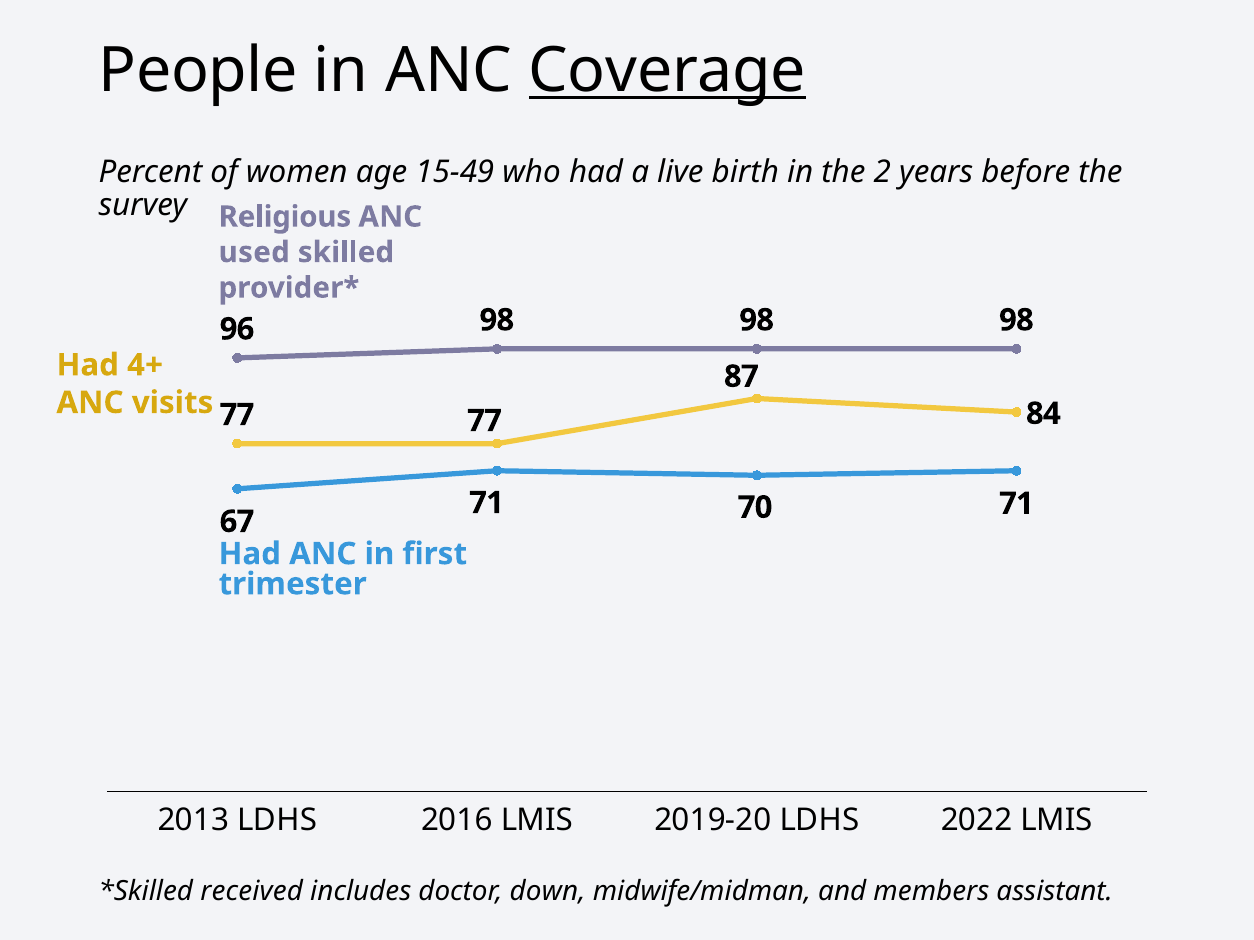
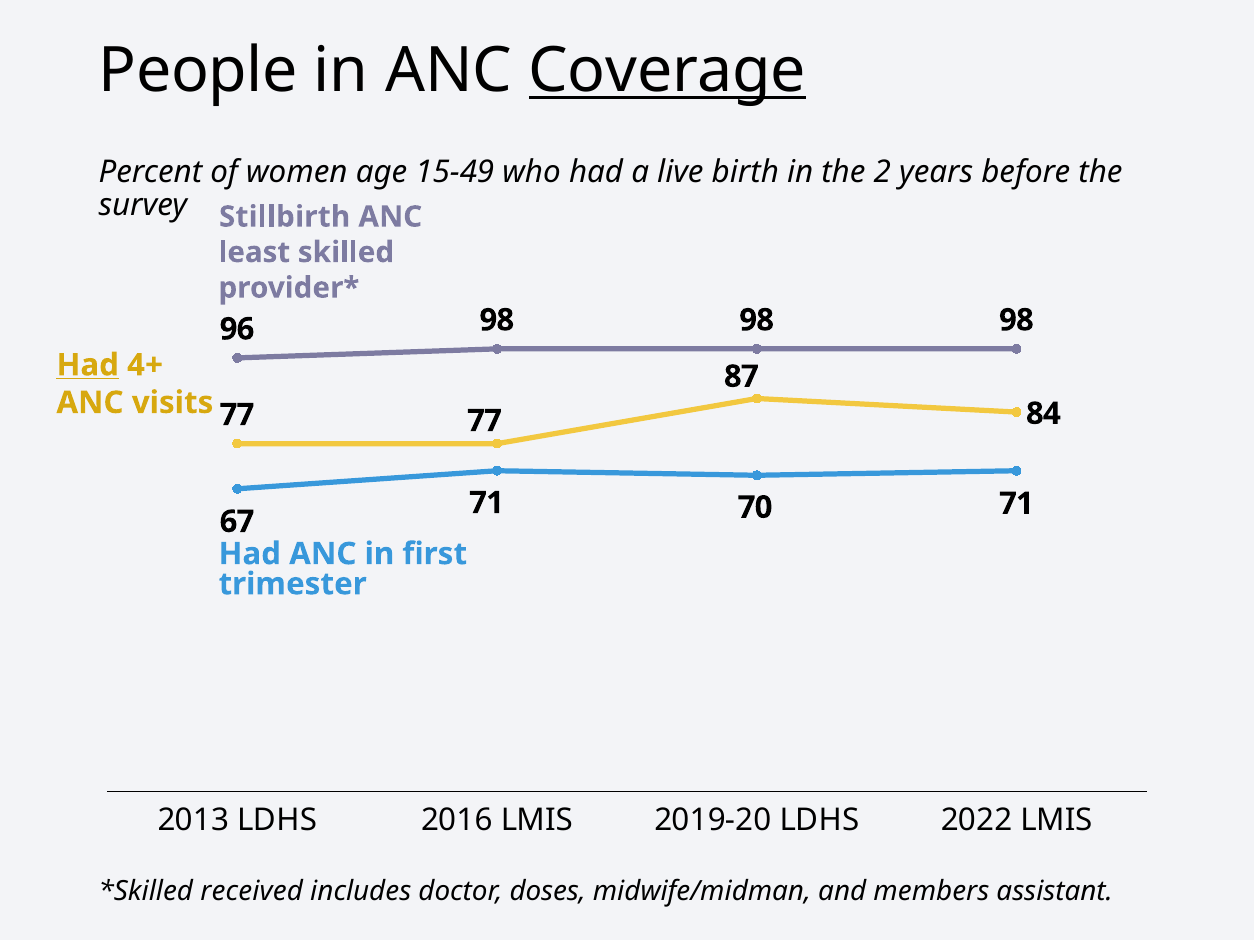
Religious: Religious -> Stillbirth (285, 217)
used: used -> least (254, 252)
Had underline: none -> present (88, 365)
down: down -> doses (548, 892)
